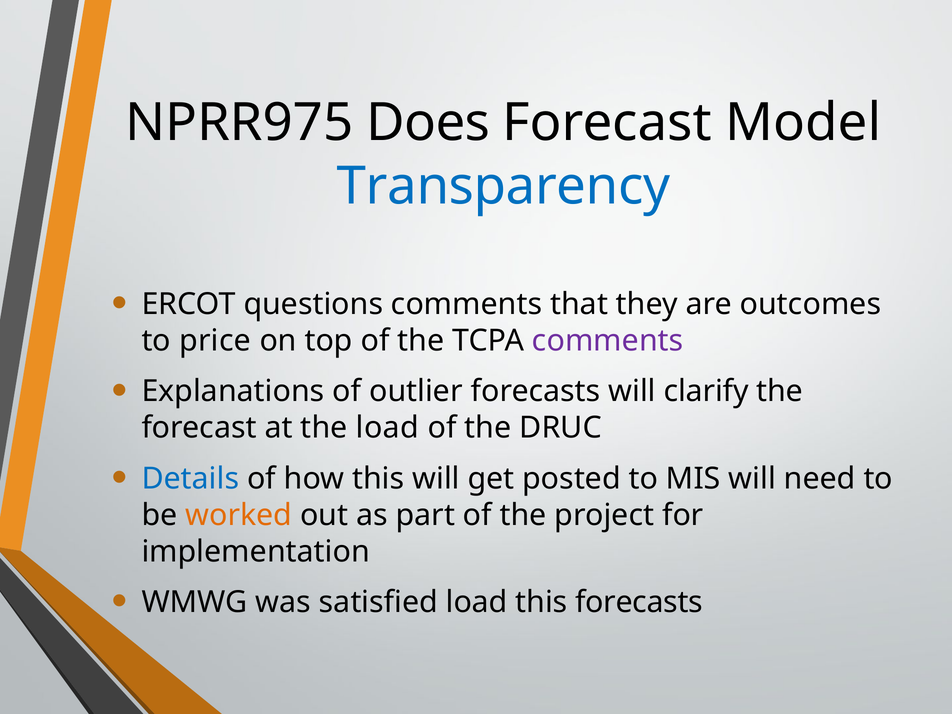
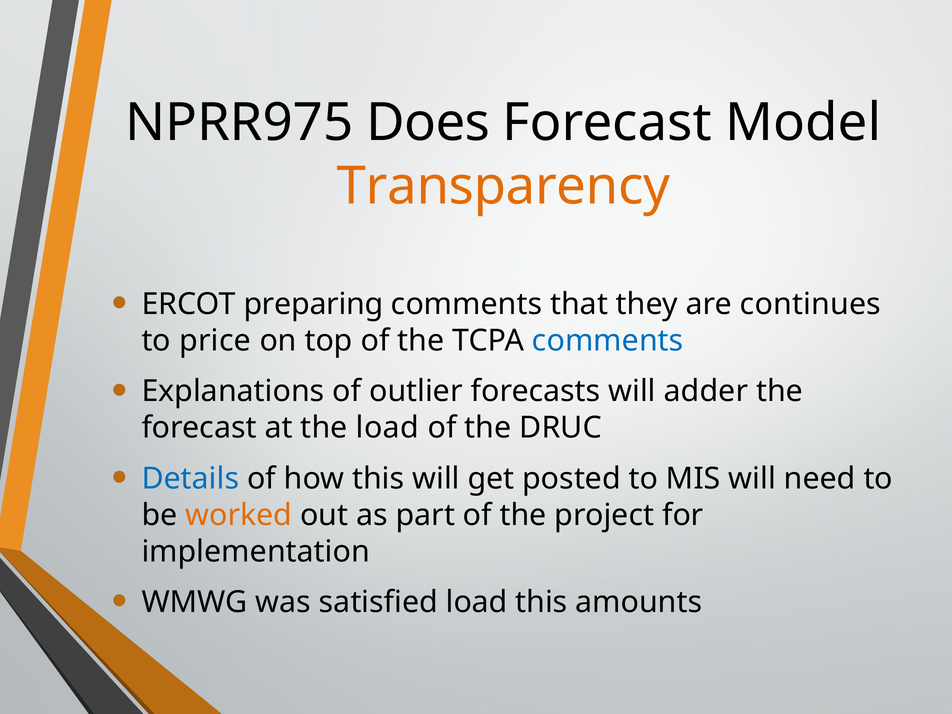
Transparency colour: blue -> orange (503, 186)
questions: questions -> preparing (313, 304)
outcomes: outcomes -> continues (810, 304)
comments colour: purple -> blue (608, 341)
clarify: clarify -> adder (706, 391)
this forecasts: forecasts -> amounts (639, 602)
